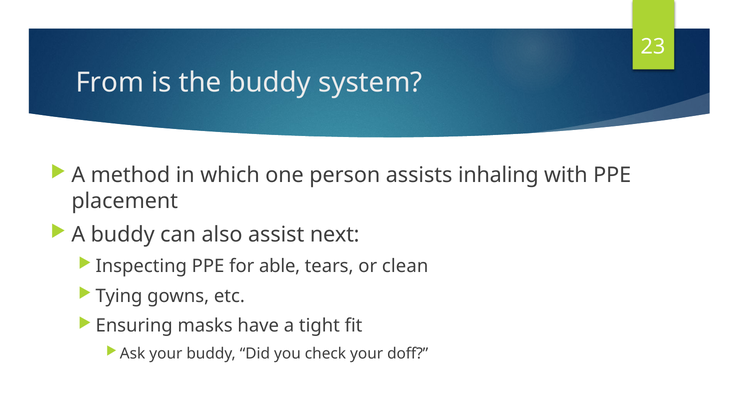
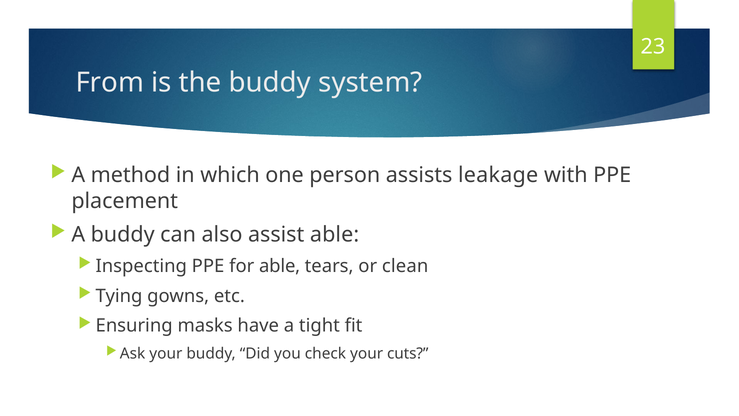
inhaling: inhaling -> leakage (498, 175)
assist next: next -> able (335, 234)
doff: doff -> cuts (408, 353)
